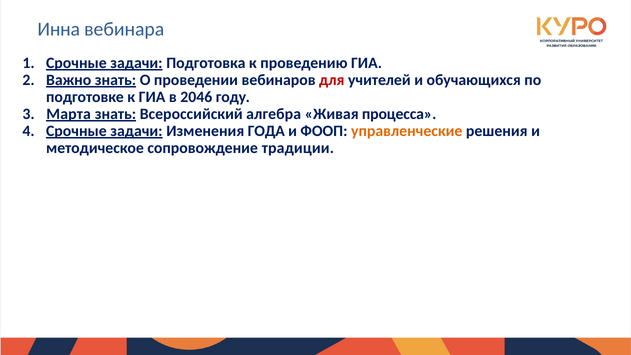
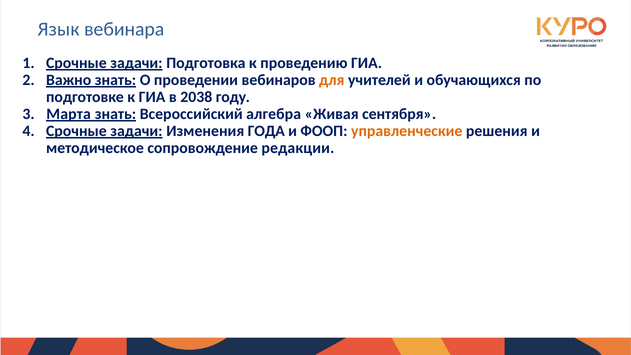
Инна: Инна -> Язык (59, 29)
для colour: red -> orange (332, 80)
2046: 2046 -> 2038 (196, 97)
процесса: процесса -> сентября (399, 114)
традиции: традиции -> редакции (298, 148)
